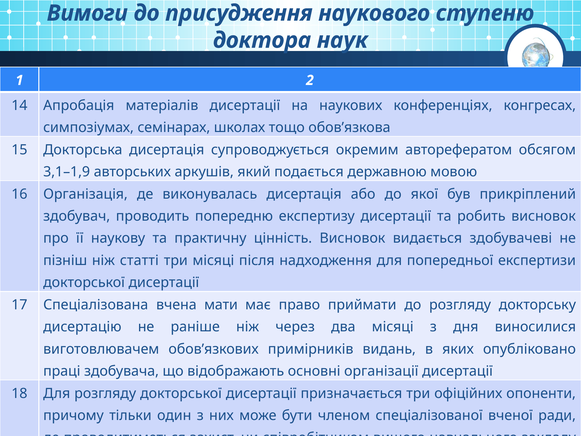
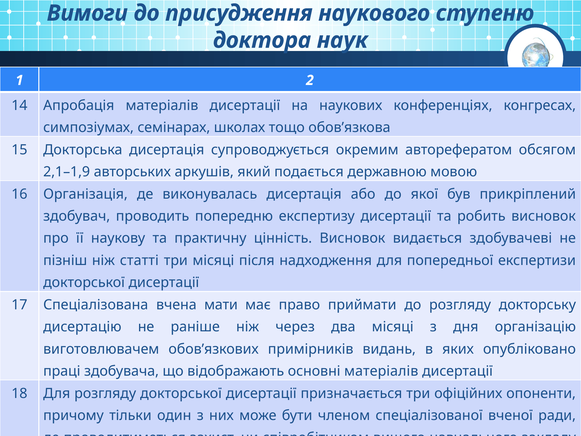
3,1–1,9: 3,1–1,9 -> 2,1–1,9 (67, 172)
виносилися: виносилися -> організацію (535, 327)
основні організації: організації -> матеріалів (381, 371)
